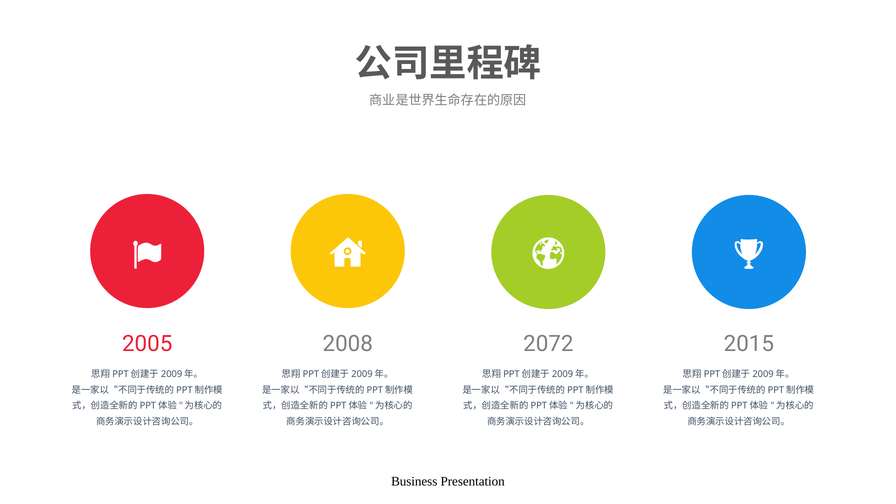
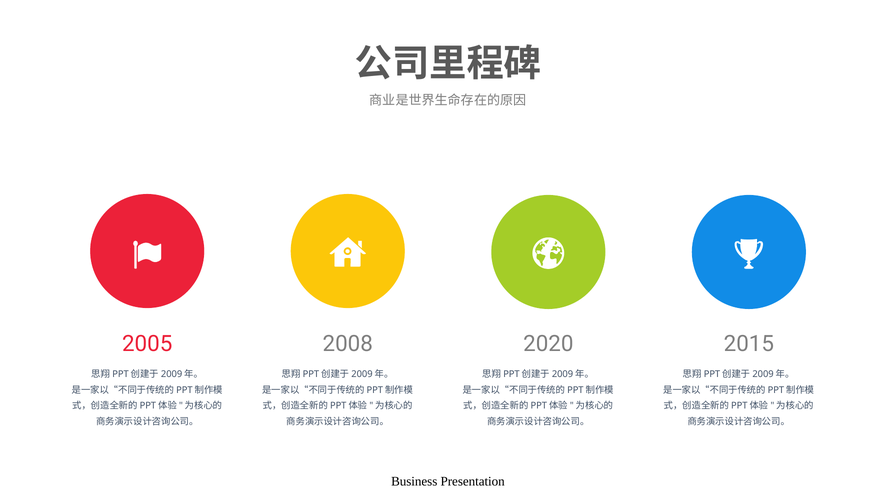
2072: 2072 -> 2020 (548, 344)
